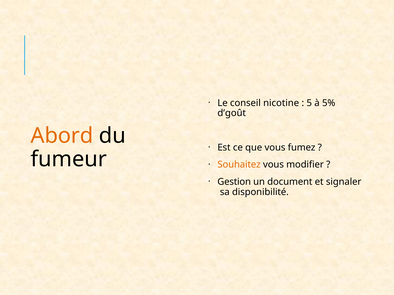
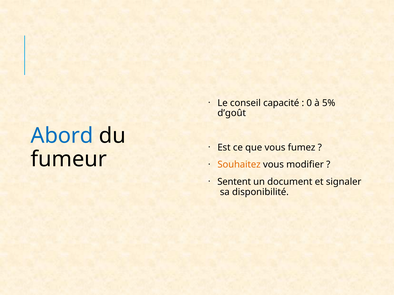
nicotine: nicotine -> capacité (281, 103)
5: 5 -> 0 (309, 103)
Abord colour: orange -> blue (62, 136)
Gestion: Gestion -> Sentent (234, 182)
